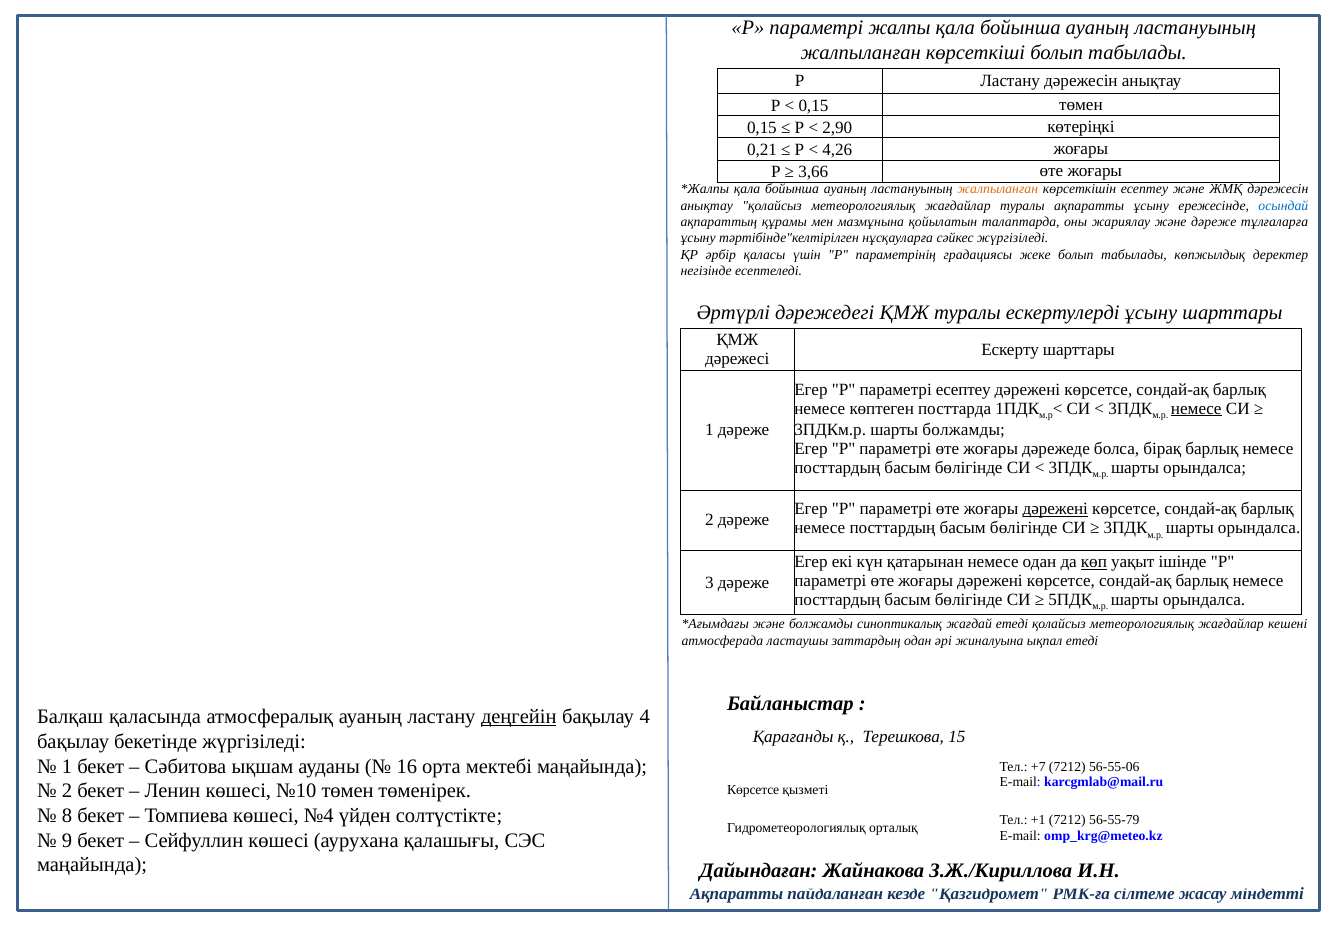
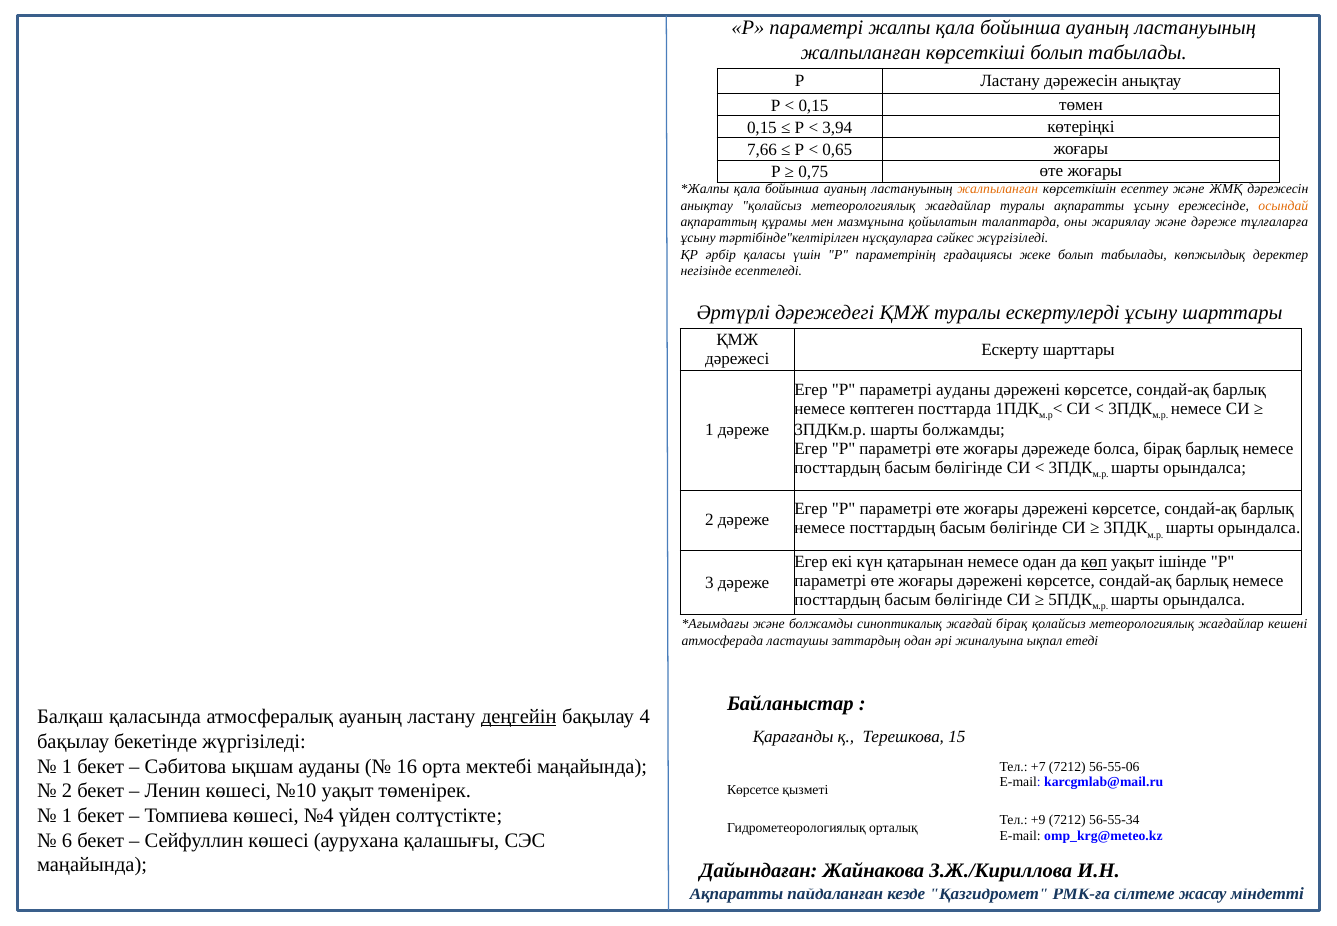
2,90: 2,90 -> 3,94 (837, 128)
0,21: 0,21 -> 7,66 (762, 150)
4,26: 4,26 -> 0,65 (837, 150)
3,66: 3,66 -> 0,75 (813, 172)
осындай colour: blue -> orange (1283, 205)
параметрі есептеу: есептеу -> ауданы (963, 389)
немесе underline: present -> none (1196, 408)
дәрежені underline: present -> none (1055, 509)
жағдай етеді: етеді -> бірақ (1012, 624)
№10 төмен: төмен -> уақыт (348, 791)
8: 8 -> 1 (67, 815)
+1: +1 -> +9 (1038, 820)
56-55-79: 56-55-79 -> 56-55-34 (1114, 820)
9: 9 -> 6 (67, 840)
